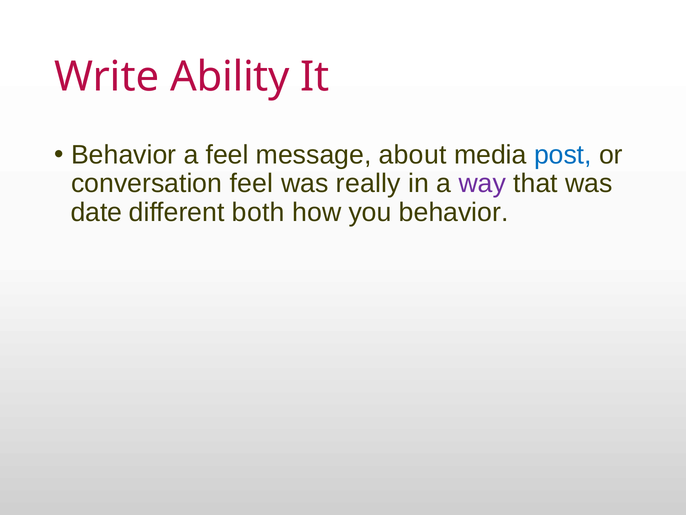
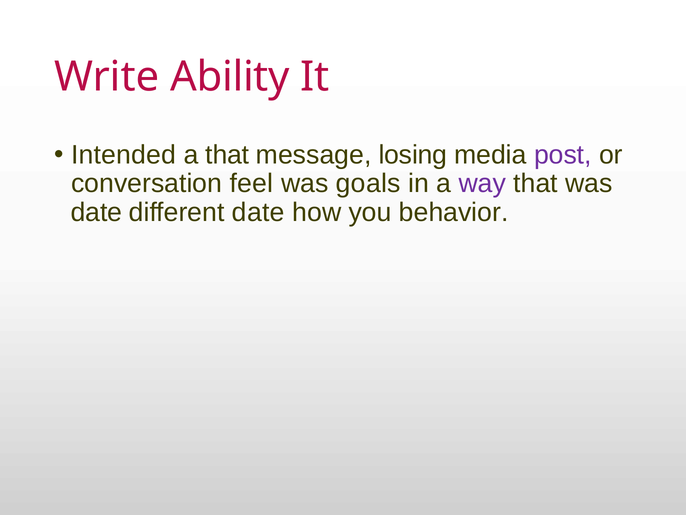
Behavior: Behavior -> Intended (124, 155)
a feel: feel -> that (227, 155)
about: about -> losing (413, 155)
post colour: blue -> purple (563, 155)
really: really -> goals (368, 183)
different both: both -> date (258, 212)
